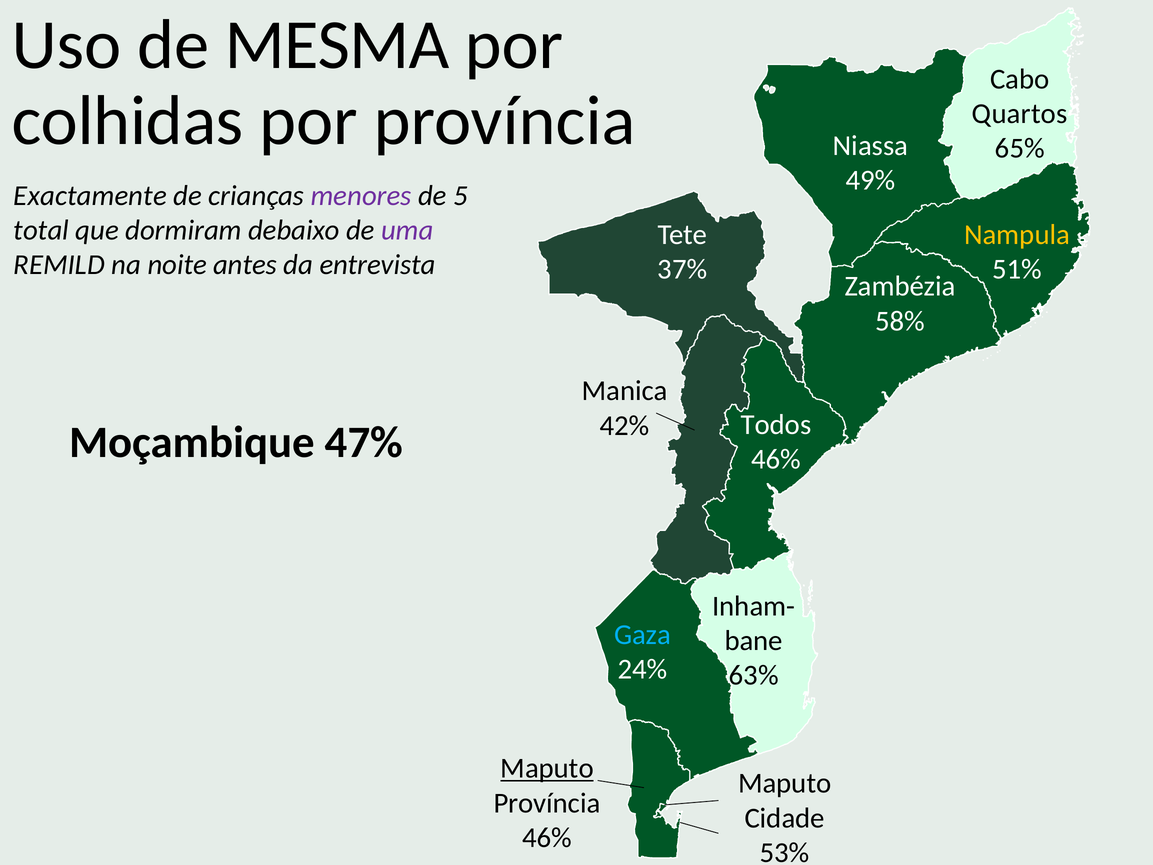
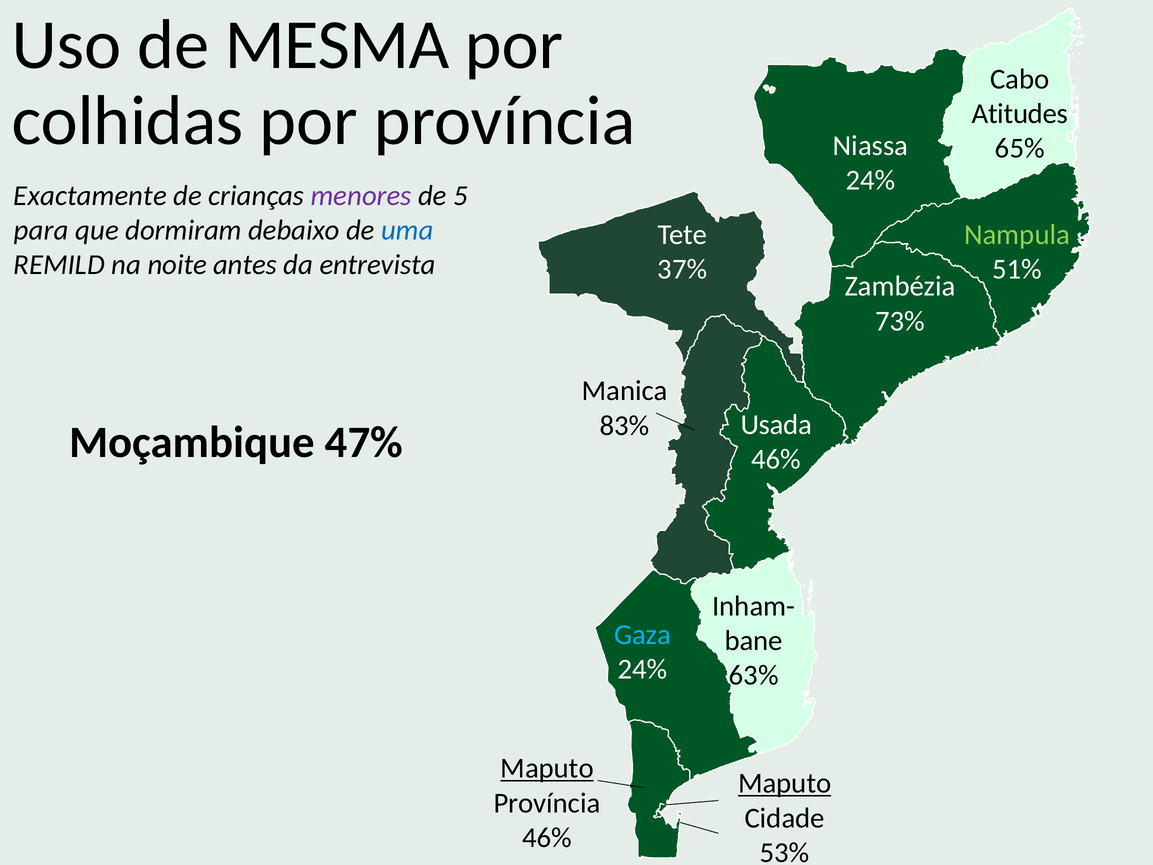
Quartos: Quartos -> Atitudes (1020, 114)
49%: 49% -> 24% (871, 180)
total: total -> para (41, 230)
uma colour: purple -> blue (407, 230)
Nampula colour: yellow -> light green (1017, 235)
58%: 58% -> 73% (900, 321)
Todos: Todos -> Usada (776, 424)
42%: 42% -> 83% (625, 425)
Maputo underline: none -> present (785, 783)
